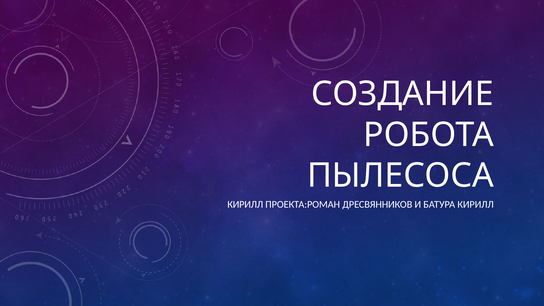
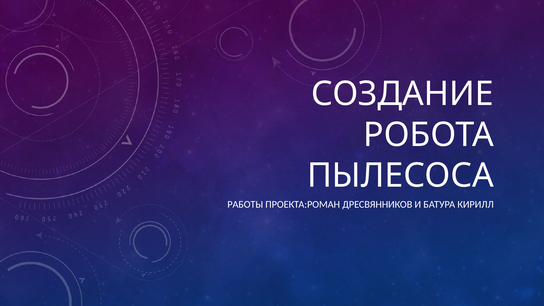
КИРИЛЛ: КИРИЛЛ -> РАБОТЫ (245, 205)
